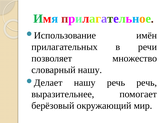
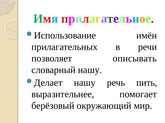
множество: множество -> описывать (135, 59)
речь речь: речь -> пить (147, 83)
